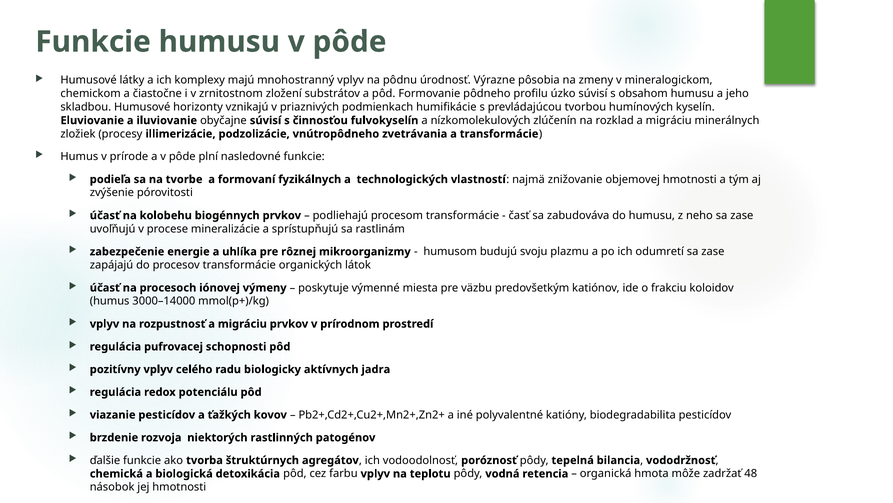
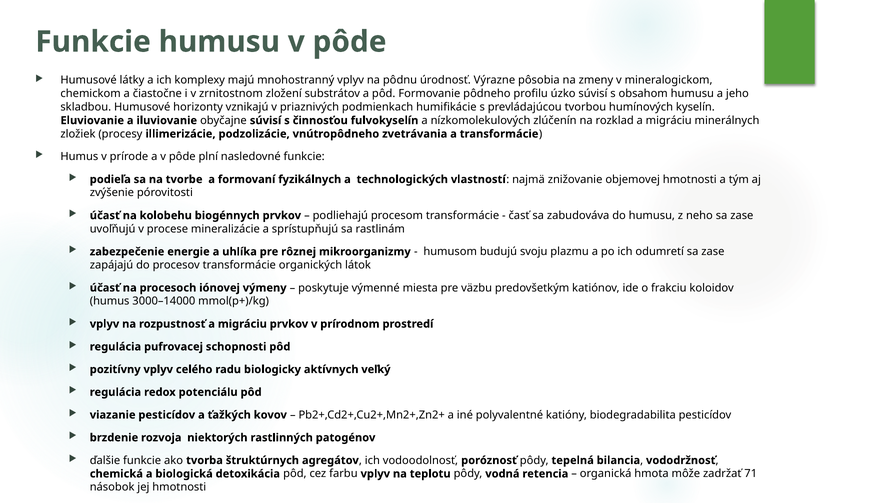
jadra: jadra -> veľký (376, 369)
48: 48 -> 71 (751, 473)
